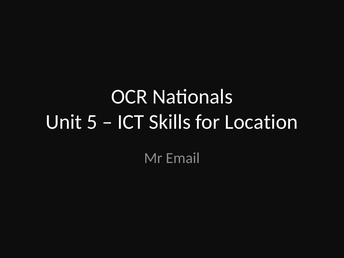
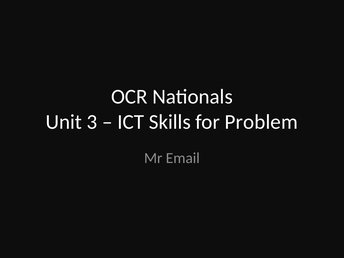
5: 5 -> 3 (92, 122)
Location: Location -> Problem (261, 122)
